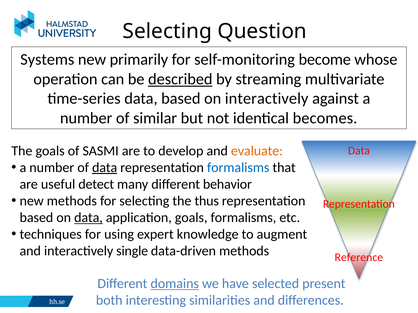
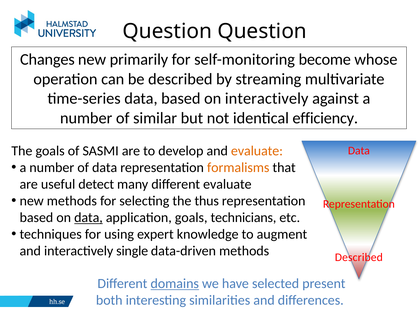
Selecting: Selecting -> Question (167, 31)
Systems: Systems -> Changes (47, 60)
described underline: present -> none (180, 79)
becomes: becomes -> efficiency (325, 118)
data underline: present -> none (105, 168)
formalisms colour: blue -> orange (238, 168)
different behavior: behavior -> evaluate (227, 185)
goals formalisms: formalisms -> technicians (243, 218)
Reference: Reference -> Described (359, 258)
